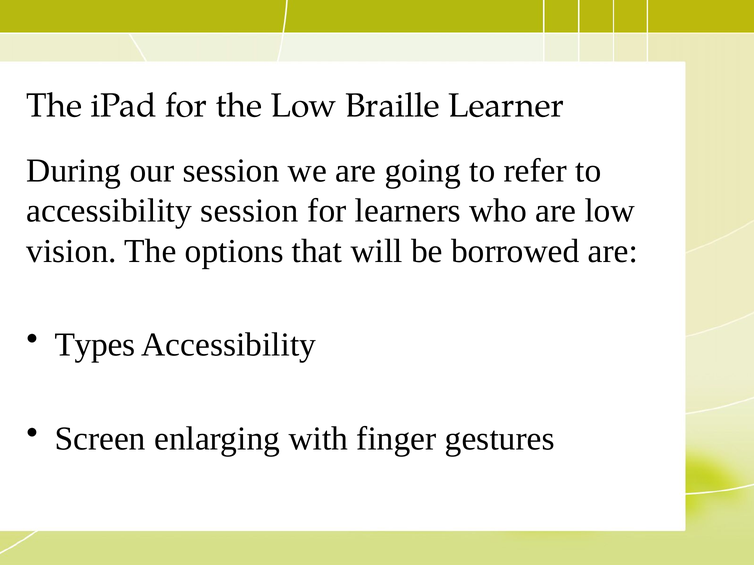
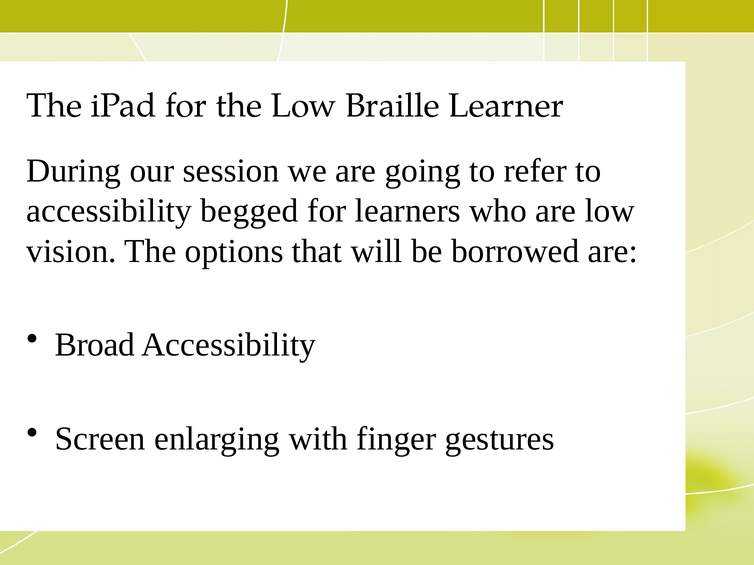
accessibility session: session -> begged (250, 211)
Types: Types -> Broad (95, 345)
